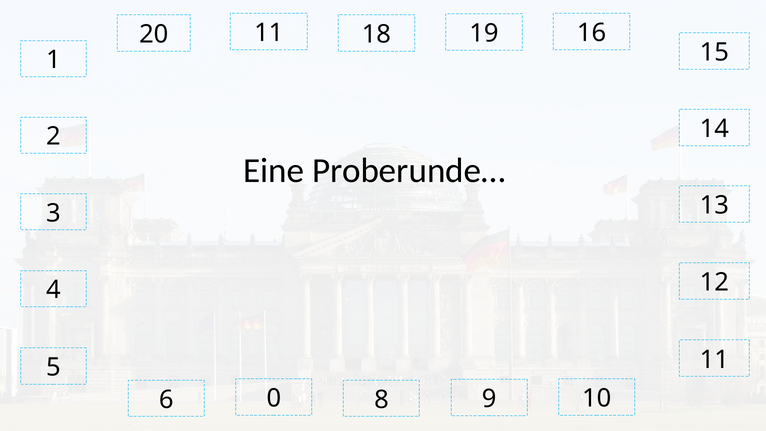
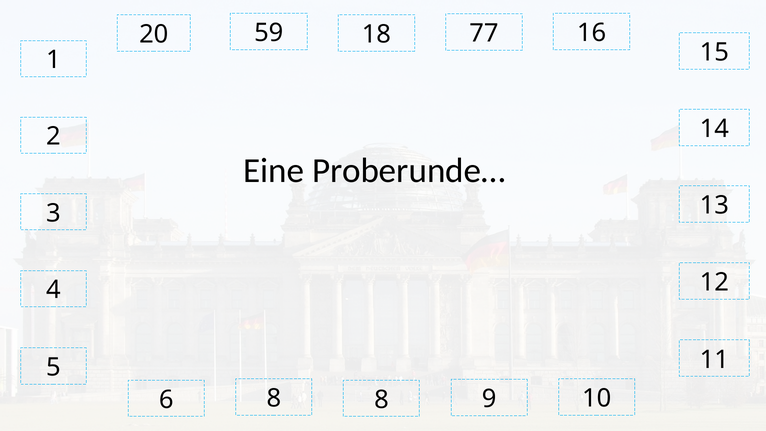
20 11: 11 -> 59 (269, 33)
19: 19 -> 77 (484, 33)
6 0: 0 -> 8 (274, 398)
